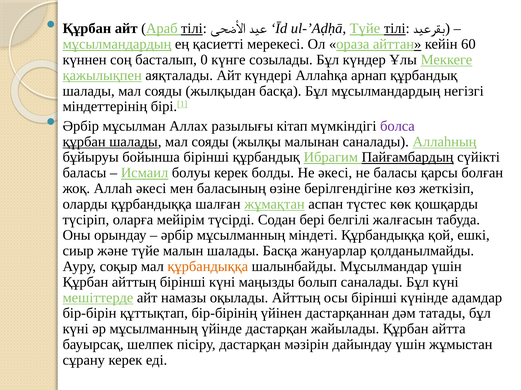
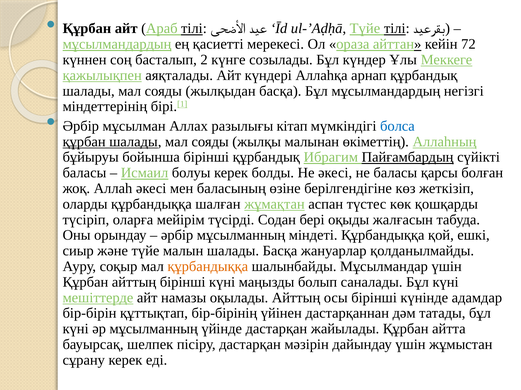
60: 60 -> 72 (468, 44)
0: 0 -> 2 (204, 60)
болса colour: purple -> blue (397, 126)
малынан саналады: саналады -> өкіметтің (376, 142)
белгілі: белгілі -> оқыды (349, 220)
